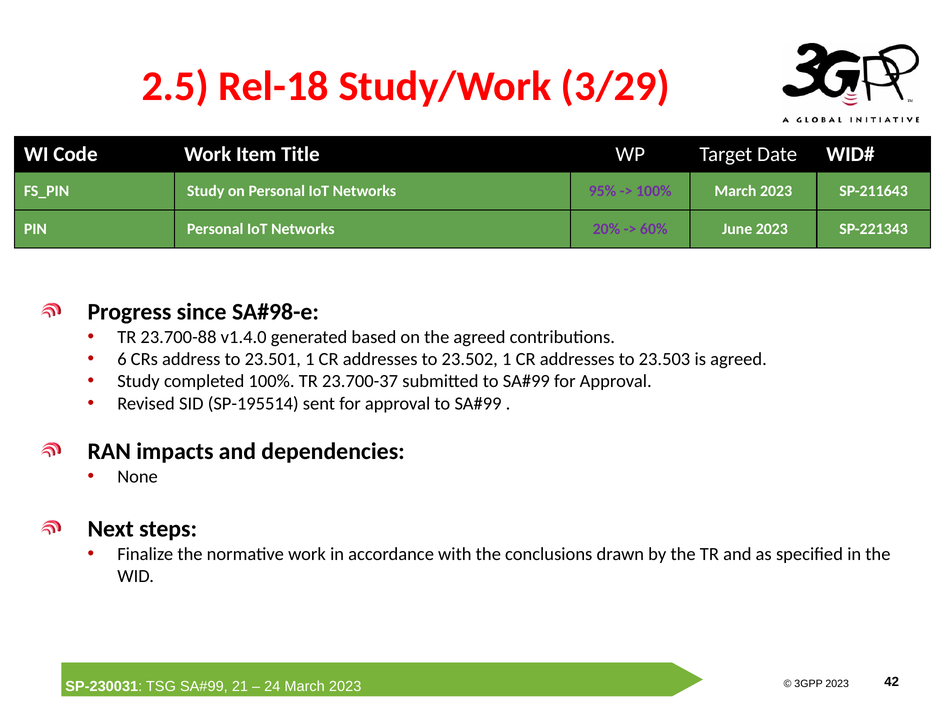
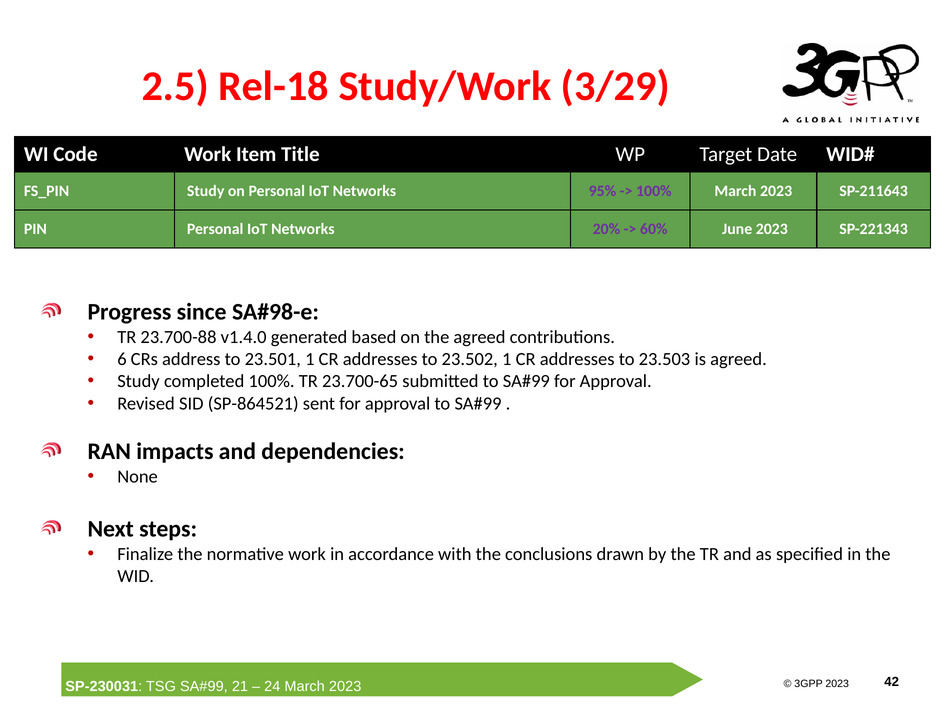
23.700-37: 23.700-37 -> 23.700-65 (360, 381)
SP-195514: SP-195514 -> SP-864521 (253, 404)
